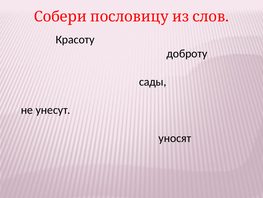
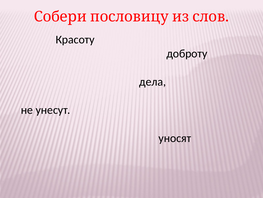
сады: сады -> дела (153, 81)
